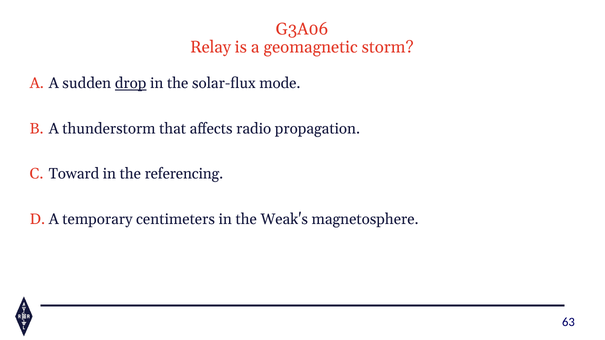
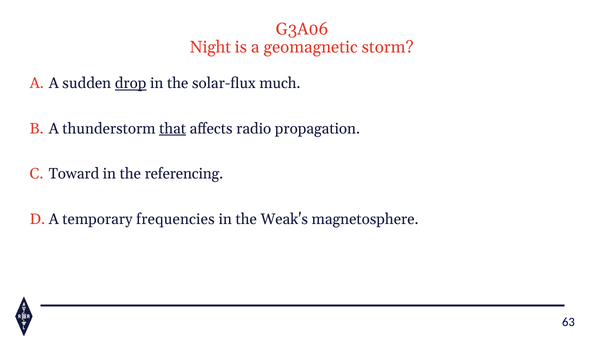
Relay: Relay -> Night (211, 47)
mode: mode -> much (280, 84)
that underline: none -> present (173, 129)
centimeters: centimeters -> frequencies (175, 219)
